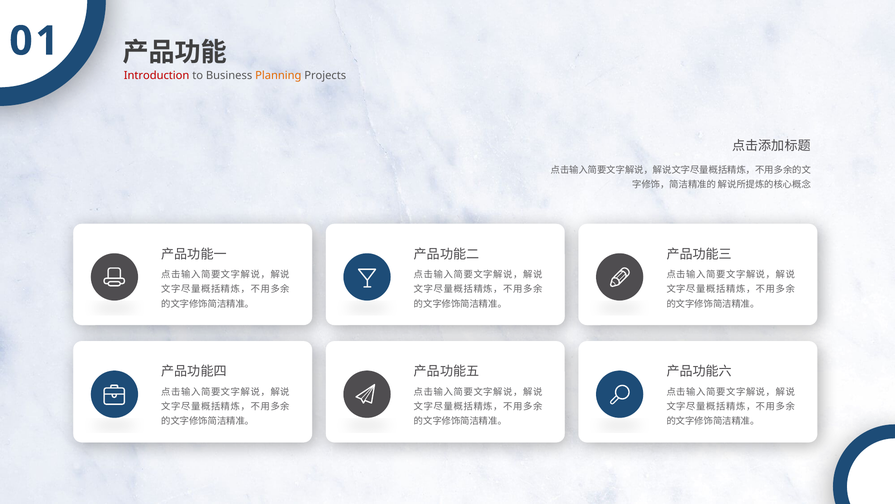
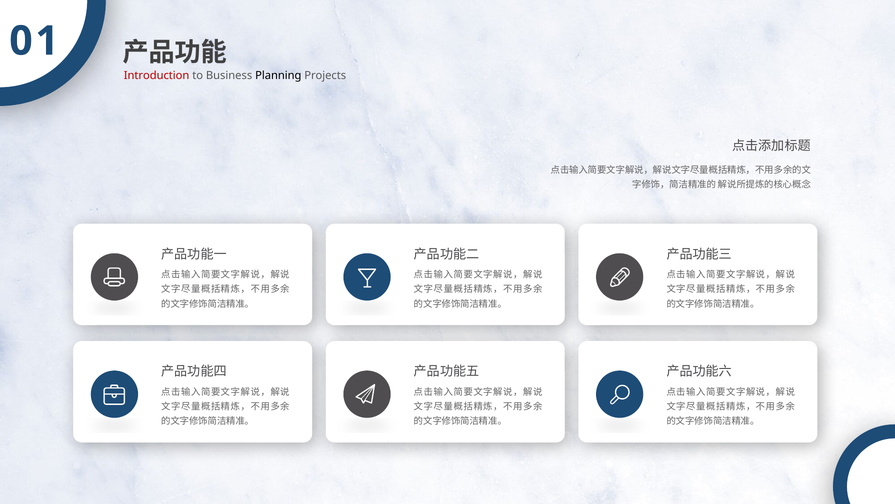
Planning colour: orange -> black (278, 76)
